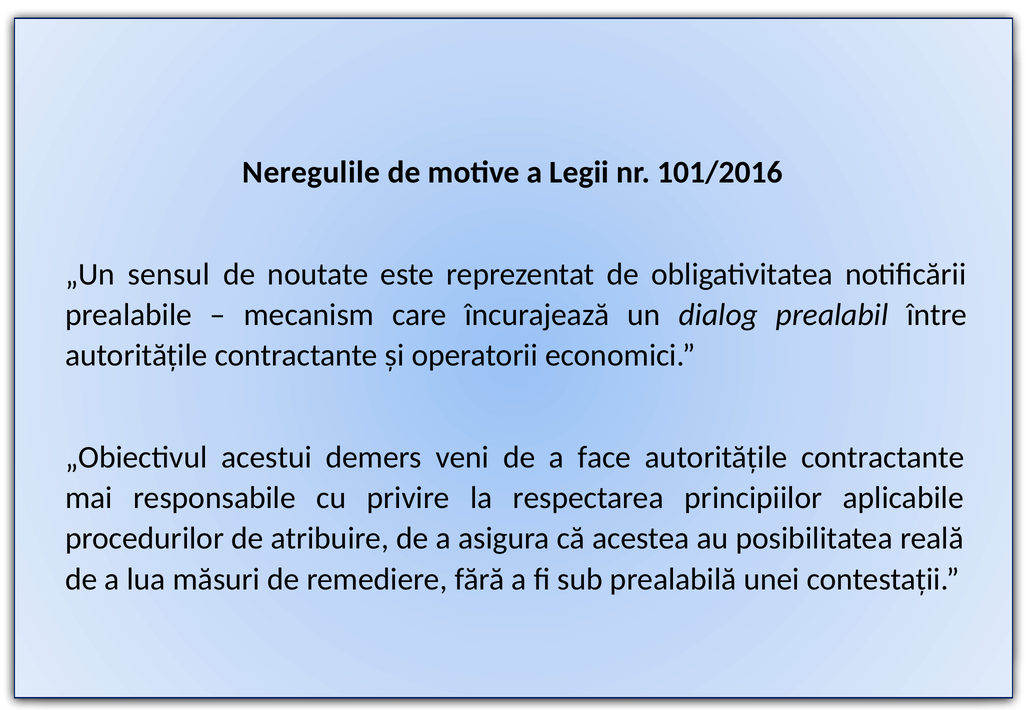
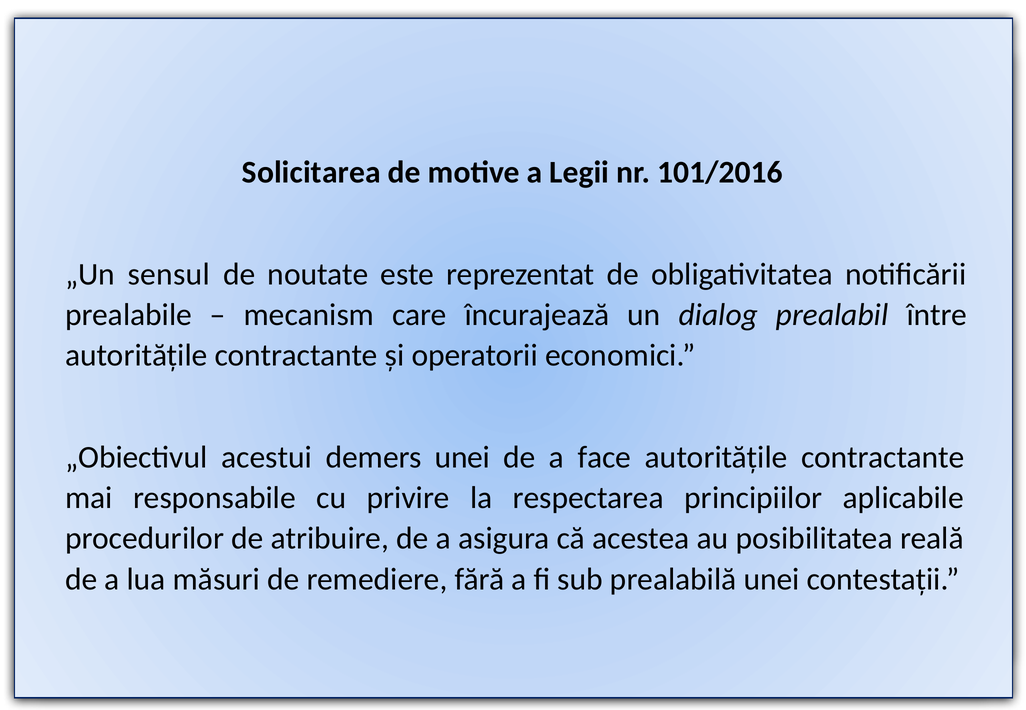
Neregulile: Neregulile -> Solicitarea (311, 173)
demers veni: veni -> unei (462, 458)
